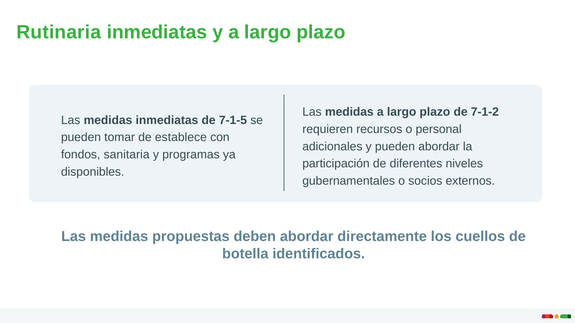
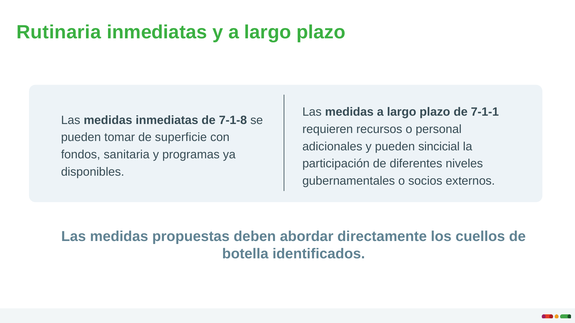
7-1-2: 7-1-2 -> 7-1-1 (485, 112)
7-1-5: 7-1-5 -> 7-1-8 (233, 120)
establece: establece -> superficie (181, 138)
pueden abordar: abordar -> sincicial (439, 147)
